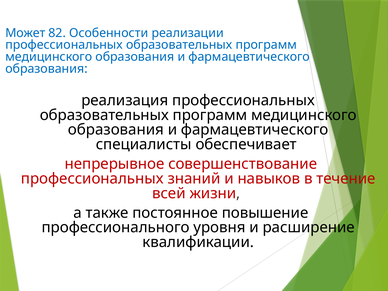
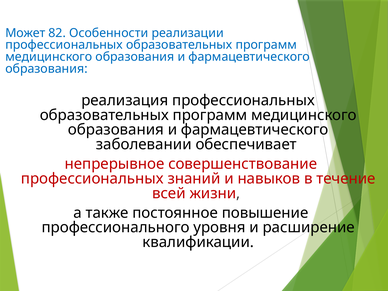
специалисты: специалисты -> заболевании (144, 144)
